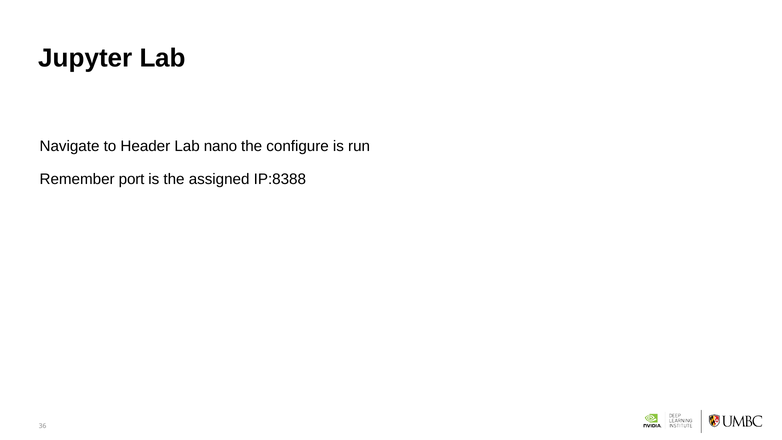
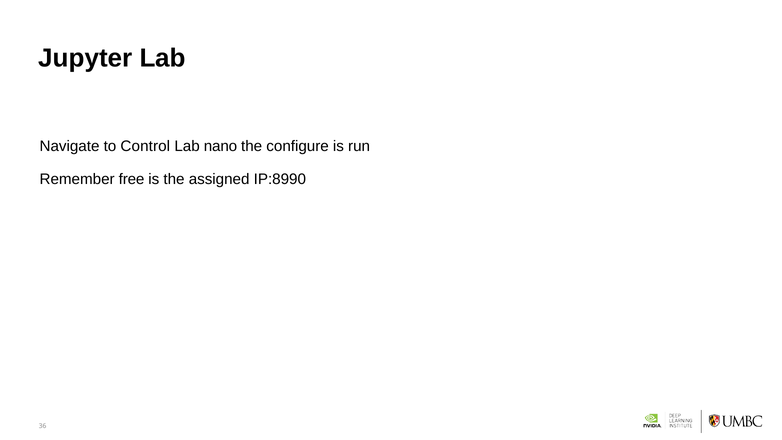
Header: Header -> Control (145, 146)
port: port -> free (132, 179)
IP:8388: IP:8388 -> IP:8990 (280, 179)
